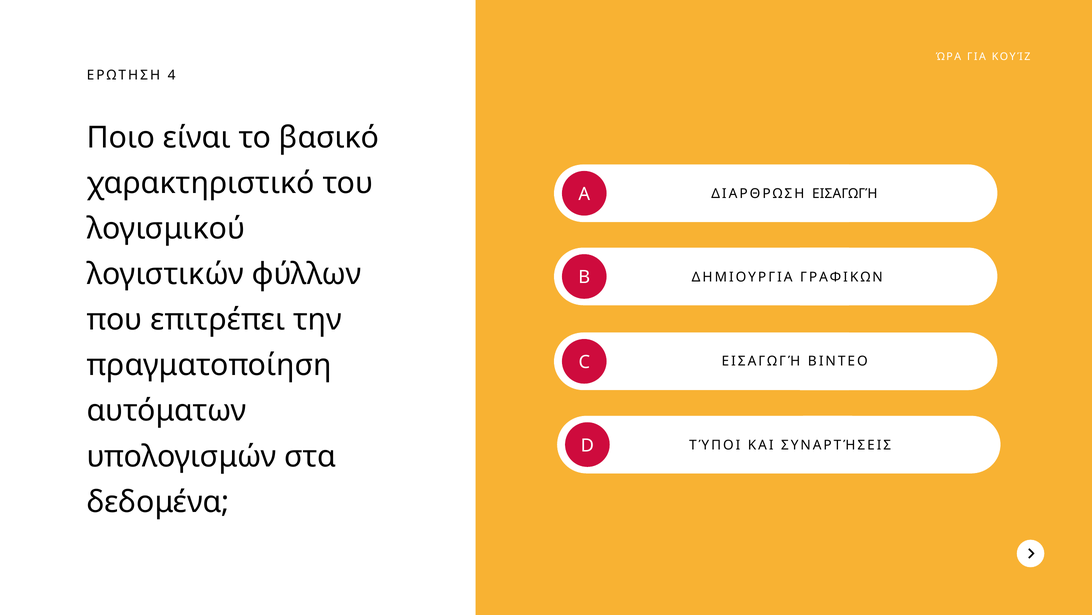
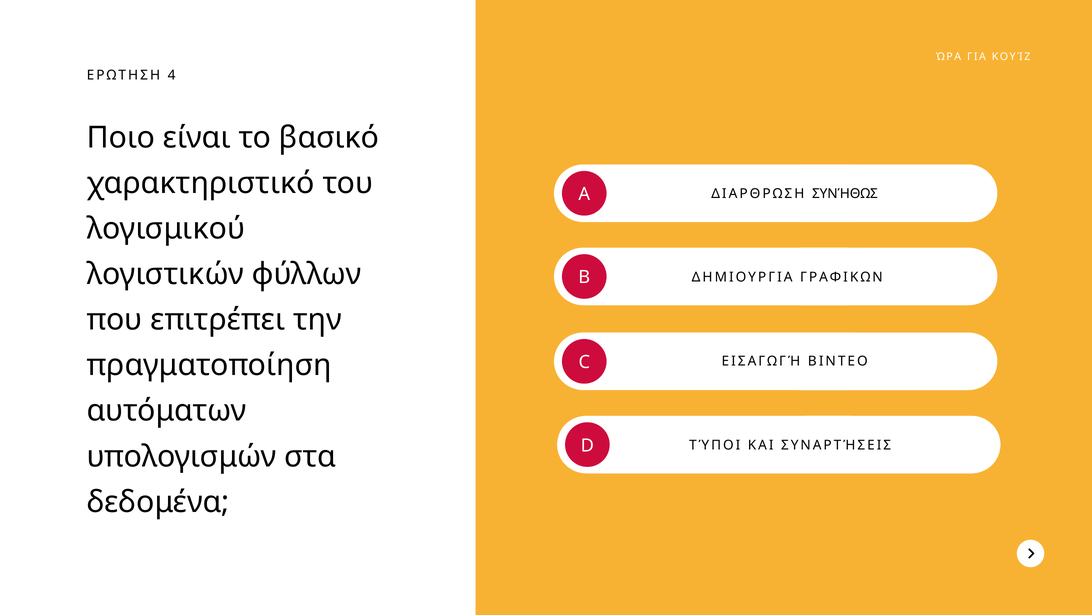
ΔΙΑΡΘΡΩΣΗ ΕΙΣΑΓΩΓΉ: ΕΙΣΑΓΩΓΉ -> ΣΥΝΉΘΩΣ (845, 193)
